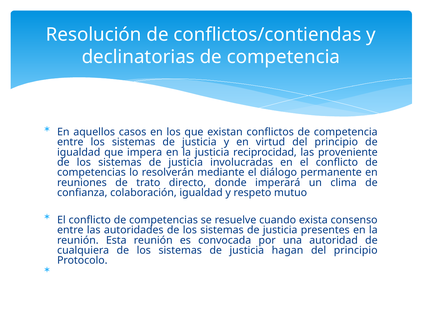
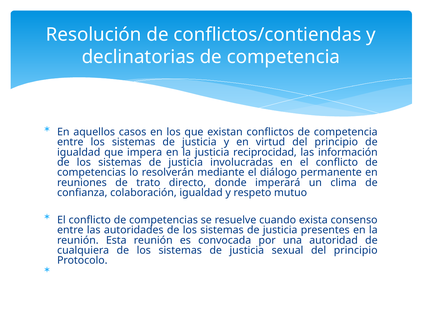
proveniente: proveniente -> información (348, 153)
hagan: hagan -> sexual (288, 251)
